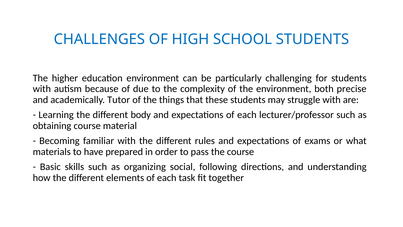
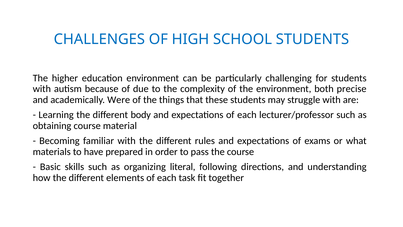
Tutor: Tutor -> Were (119, 100)
social: social -> literal (183, 167)
